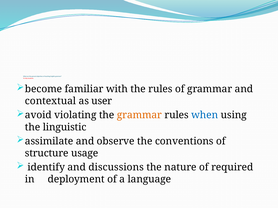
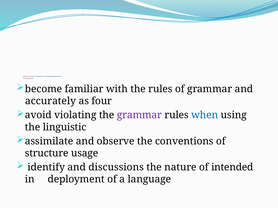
contextual: contextual -> accurately (51, 101)
user: user -> four (102, 101)
grammar colour: orange -> purple (139, 115)
required: required -> intended (232, 168)
